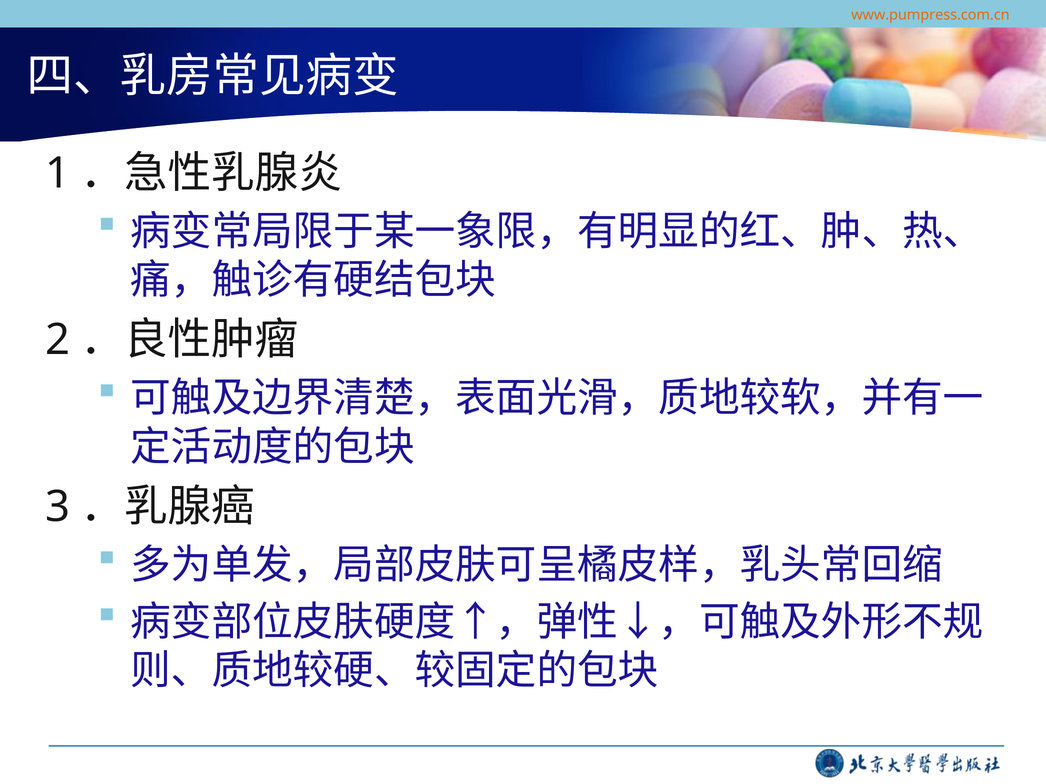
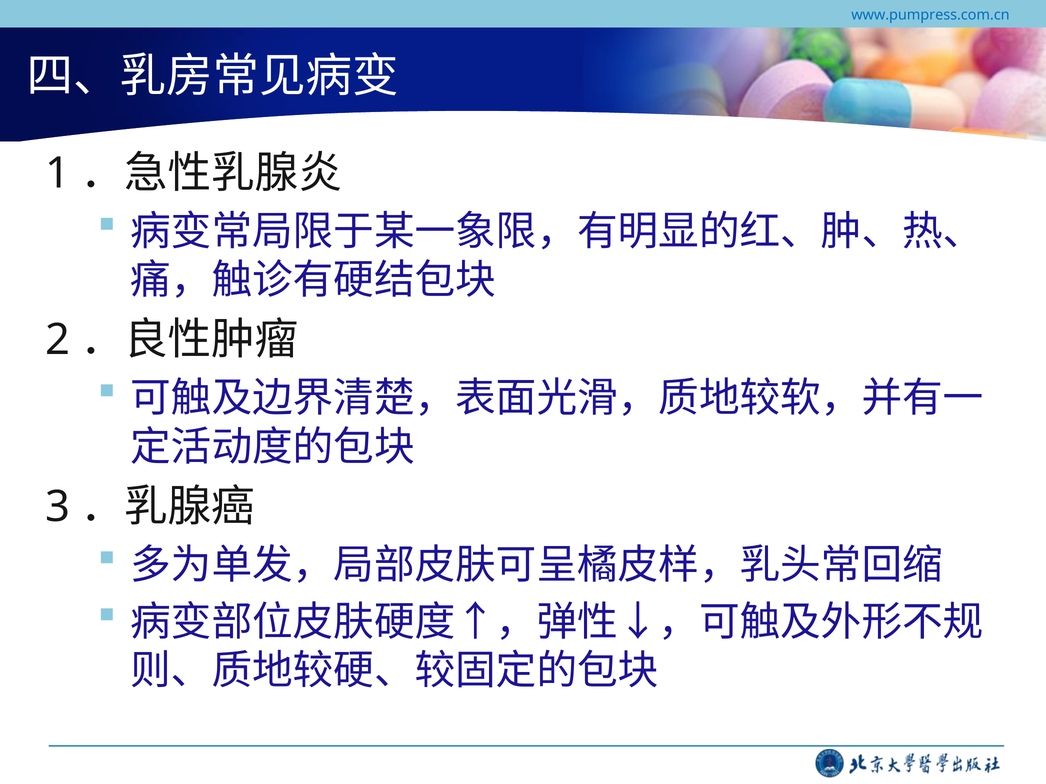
www.pumpress.com.cn colour: orange -> blue (930, 15)
